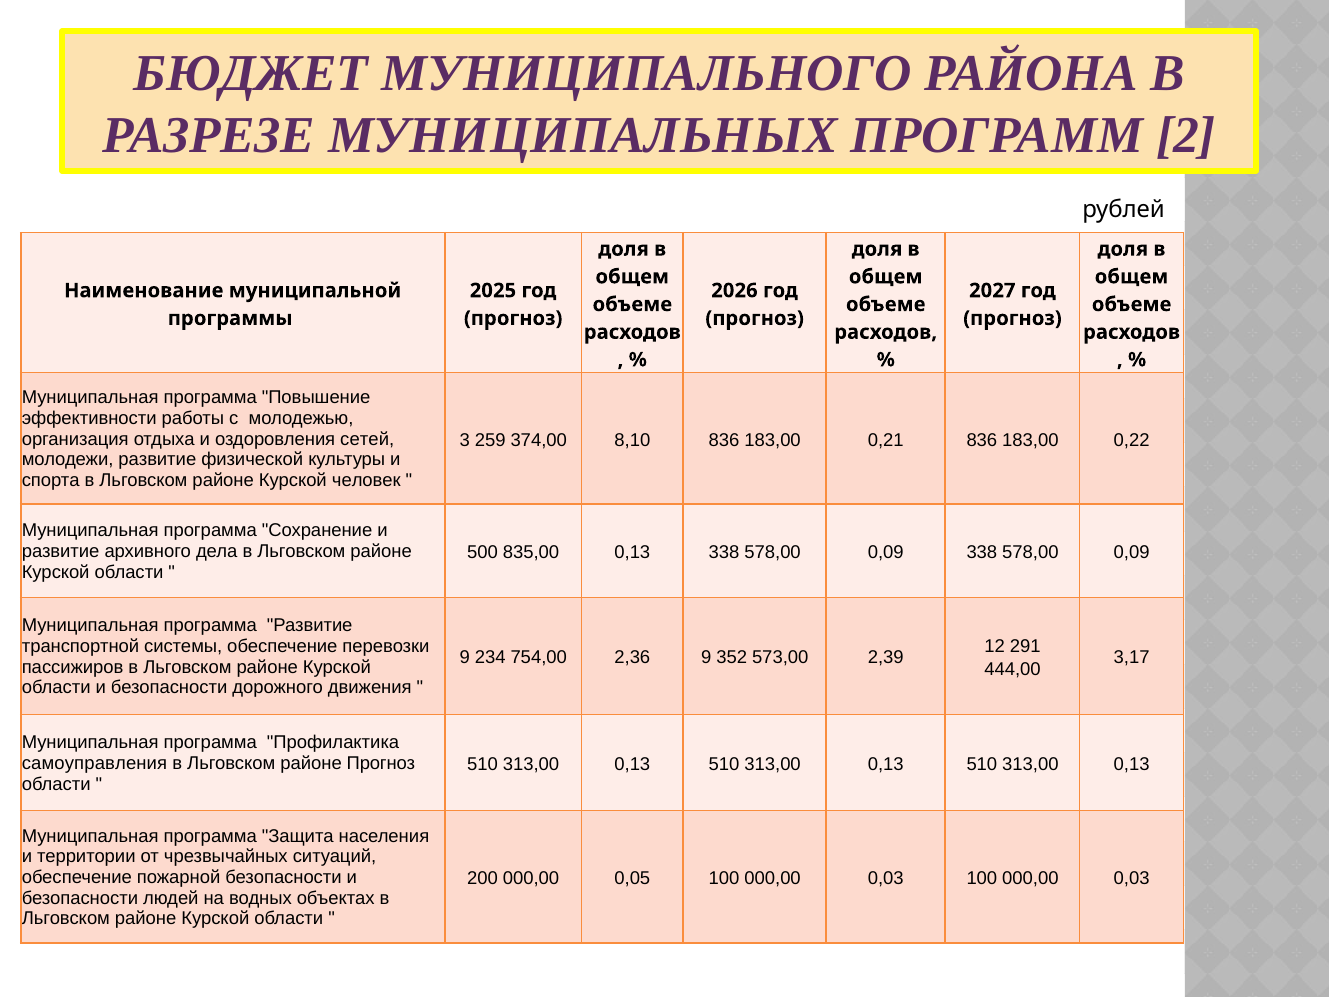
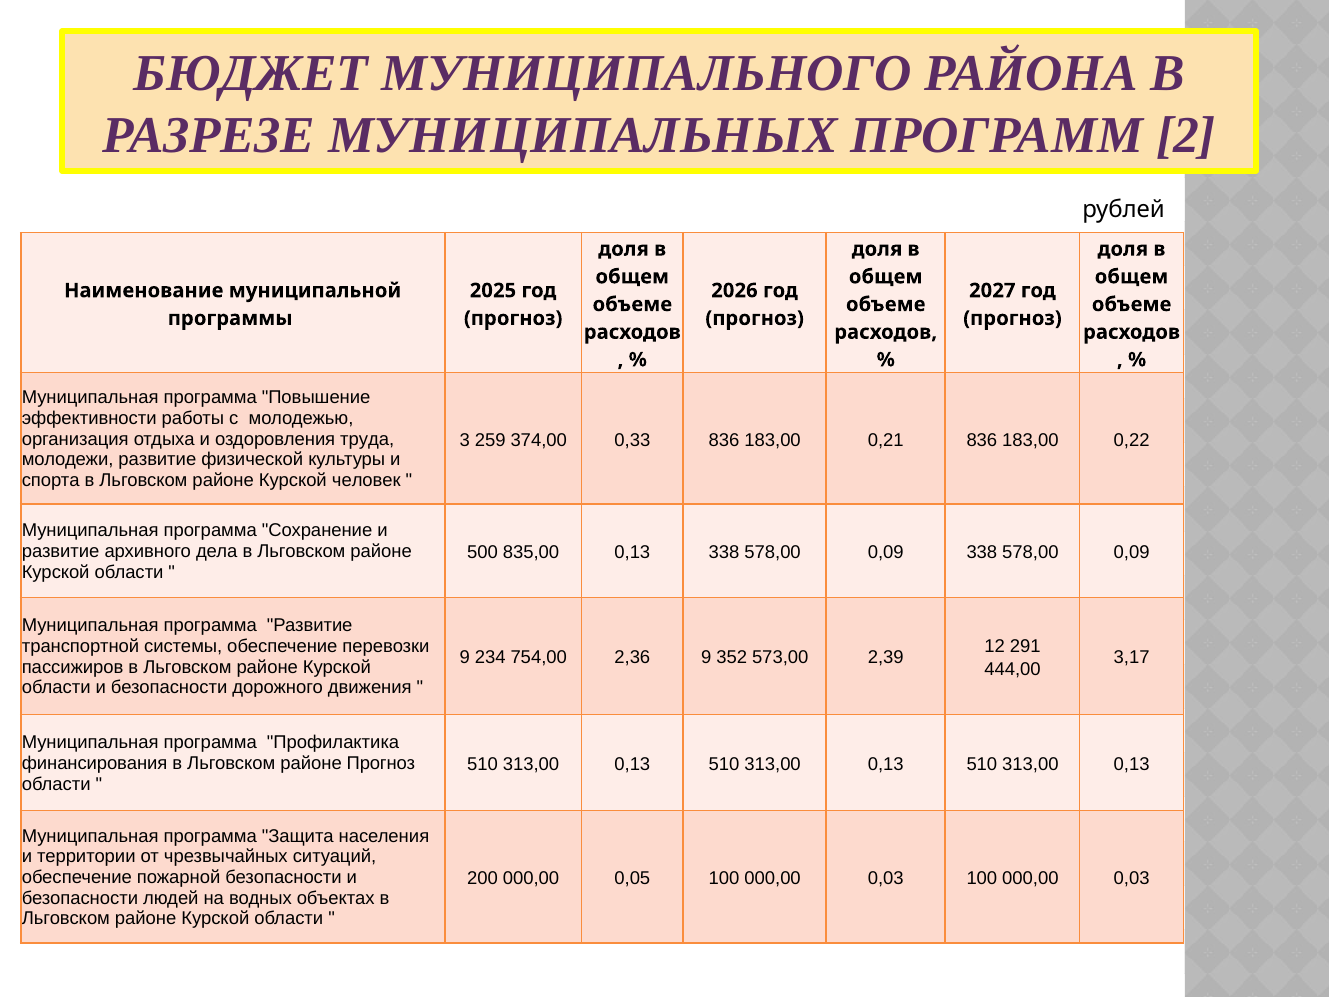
сетей: сетей -> труда (367, 439)
8,10: 8,10 -> 0,33 (632, 440)
самоуправления: самоуправления -> финансирования (95, 763)
